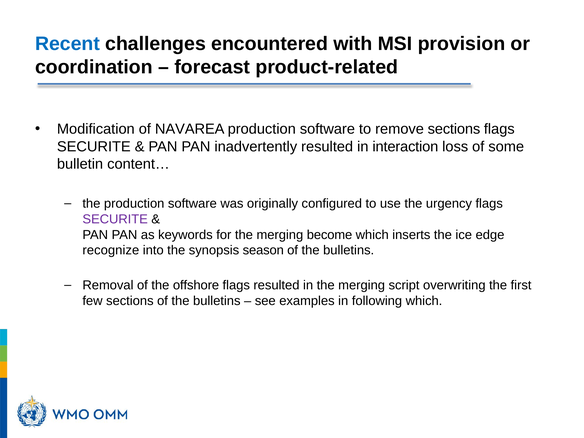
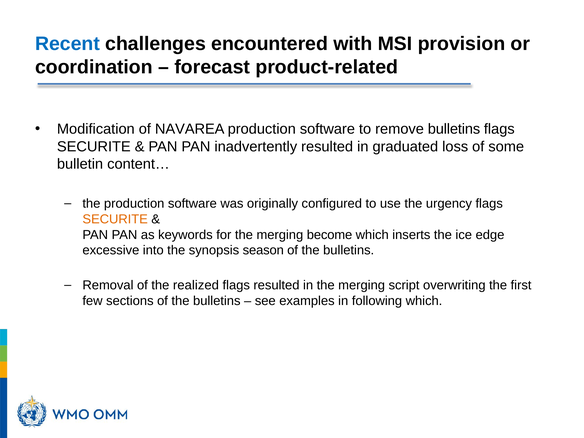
remove sections: sections -> bulletins (454, 129)
interaction: interaction -> graduated (405, 147)
SECURITE colour: purple -> orange (115, 219)
recognize: recognize -> excessive (111, 250)
offshore: offshore -> realized (196, 285)
